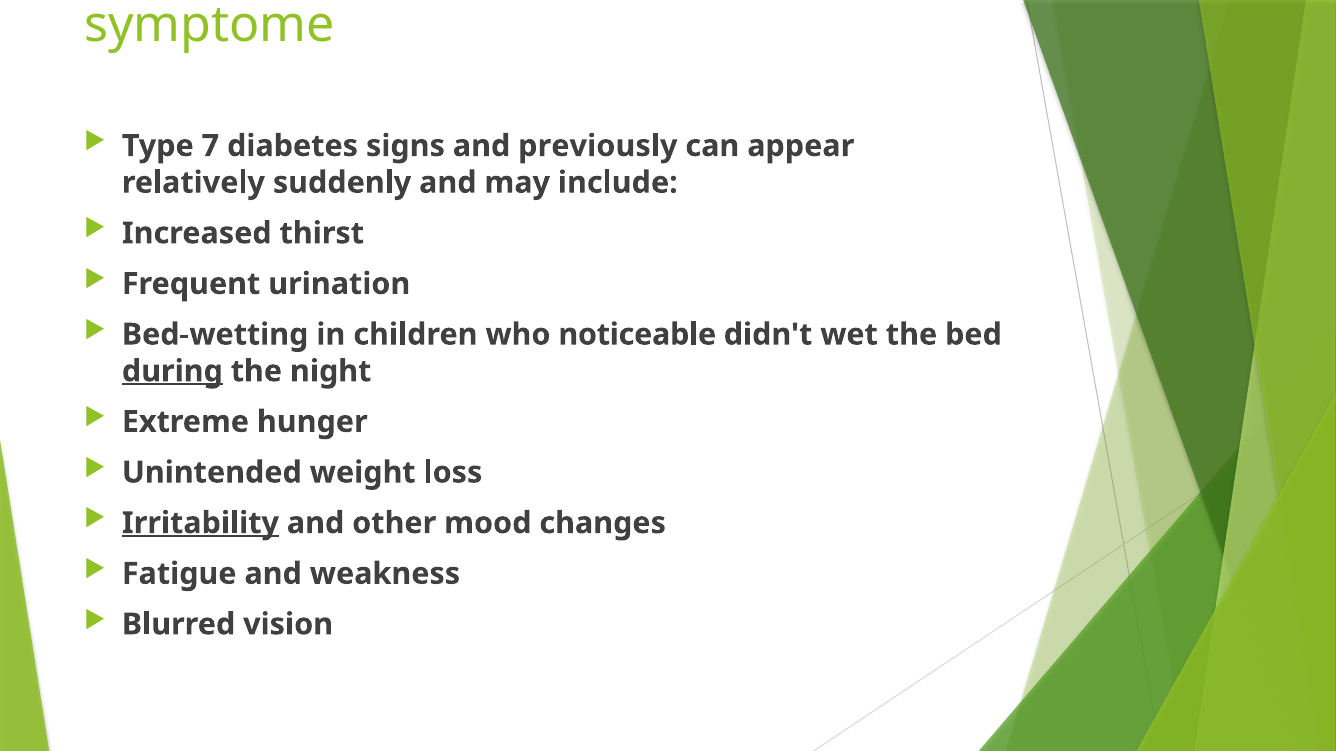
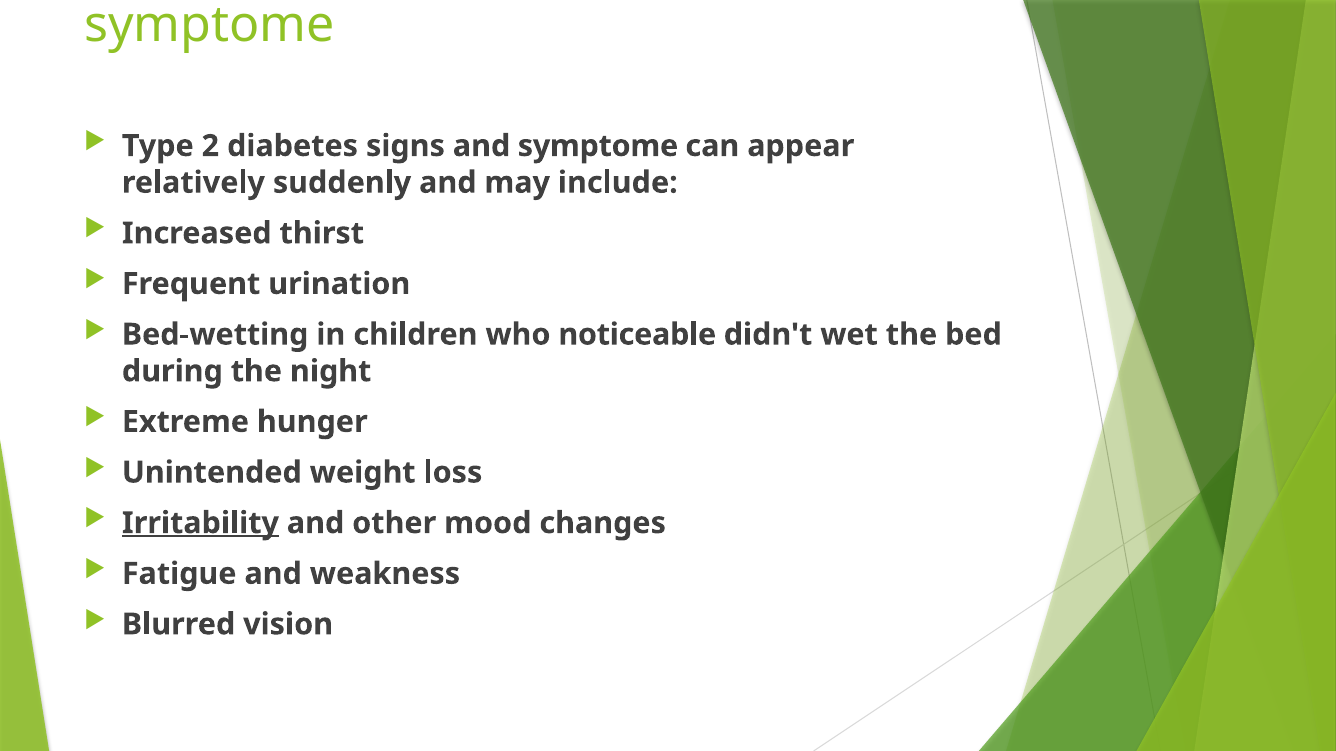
7: 7 -> 2 (210, 146)
and previously: previously -> symptome (598, 146)
during underline: present -> none (172, 371)
